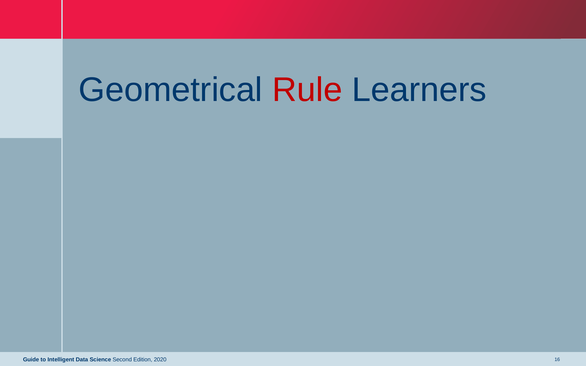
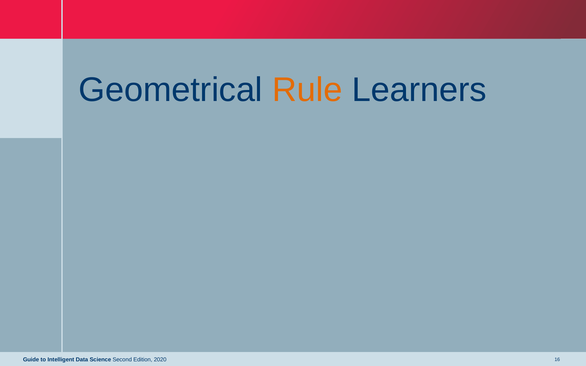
Rule colour: red -> orange (307, 90)
